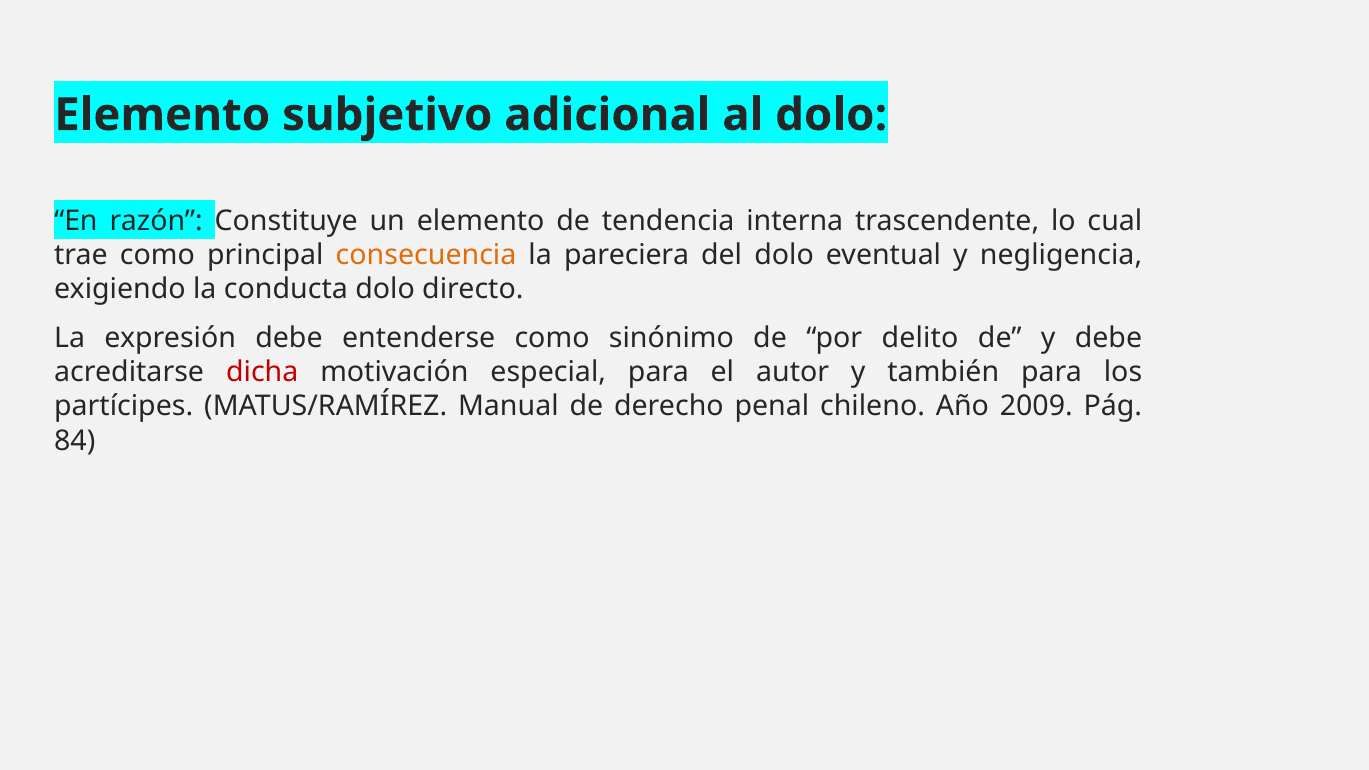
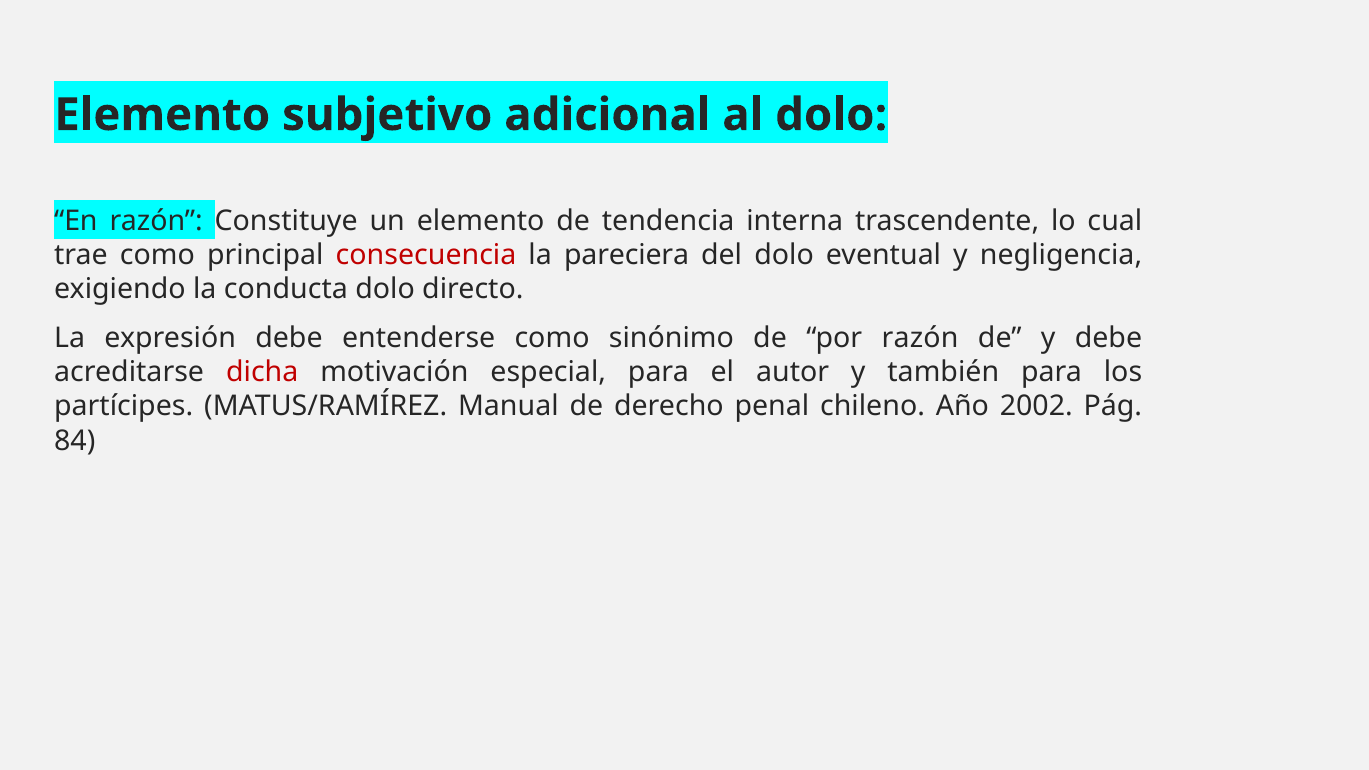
consecuencia colour: orange -> red (426, 255)
por delito: delito -> razón (920, 338)
2009: 2009 -> 2002 (1036, 407)
